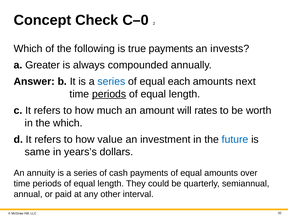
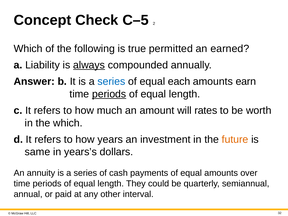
C–0: C–0 -> C–5 (136, 20)
true payments: payments -> permitted (171, 49)
invests: invests -> earned (230, 49)
Greater: Greater -> Liability (43, 65)
always underline: none -> present (89, 65)
next: next -> earn (246, 82)
value: value -> years (110, 139)
future colour: blue -> orange (235, 139)
